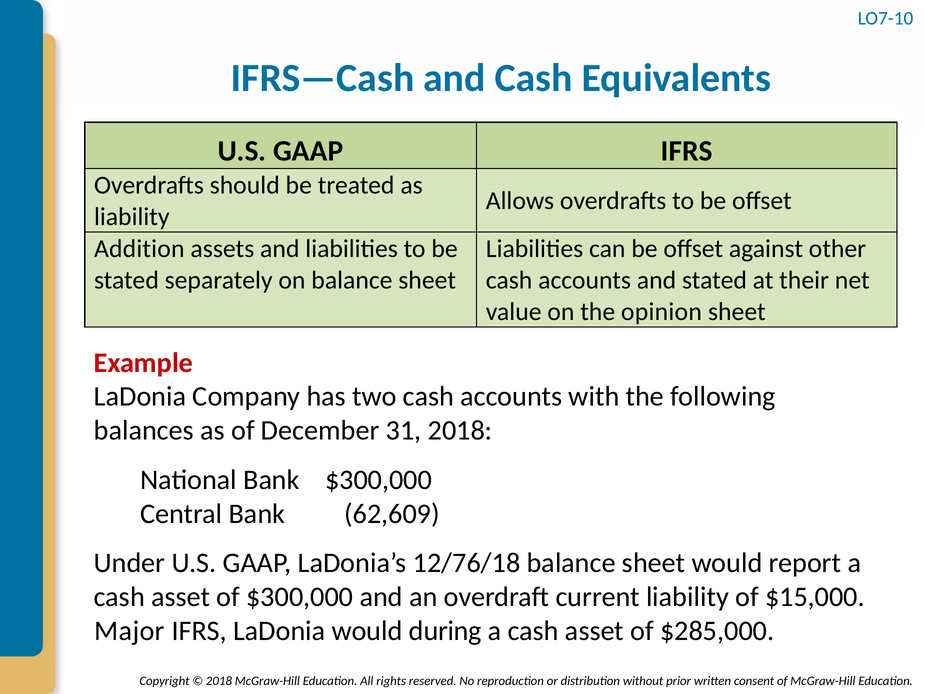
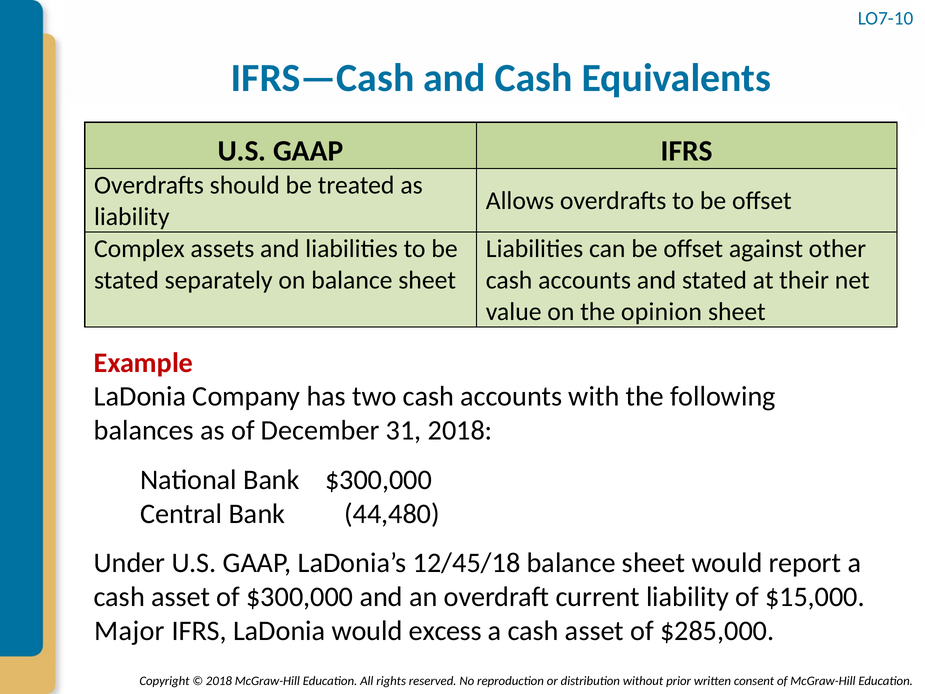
Addition: Addition -> Complex (139, 249)
62,609: 62,609 -> 44,480 (392, 514)
12/76/18: 12/76/18 -> 12/45/18 (467, 563)
during: during -> excess (445, 631)
